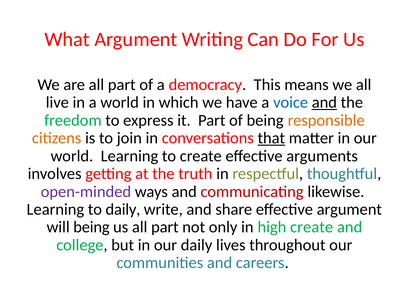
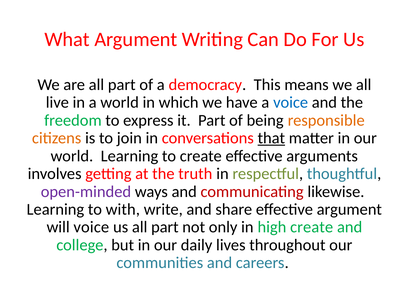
and underline: present -> none (324, 102)
to daily: daily -> with (123, 209)
will being: being -> voice (91, 227)
